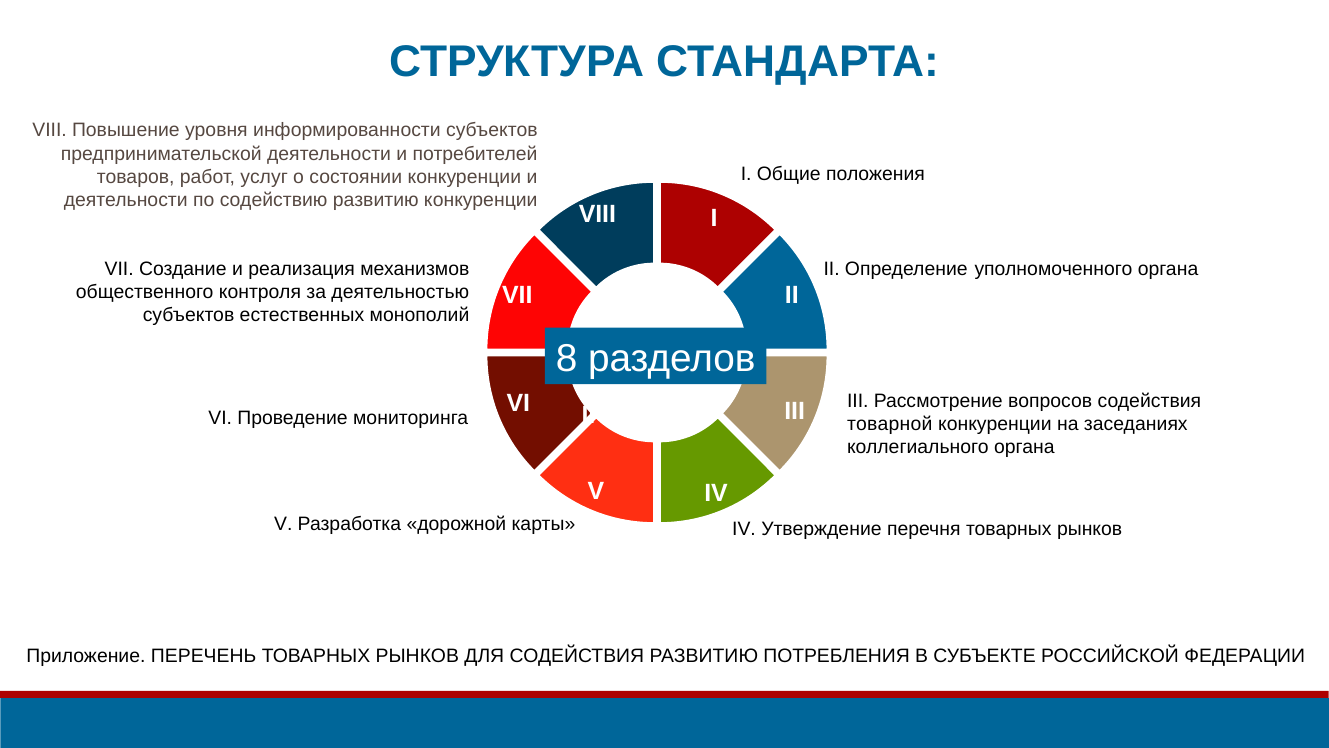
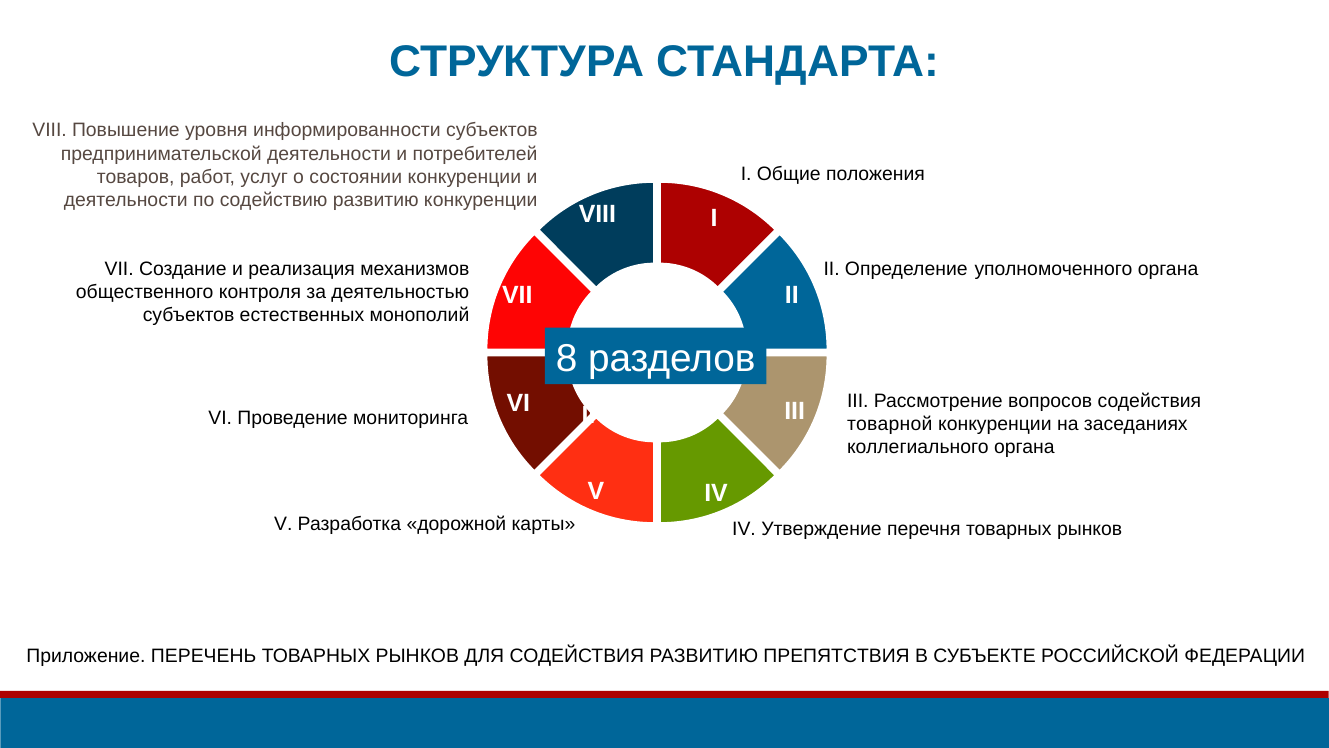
ПОТРЕБЛЕНИЯ: ПОТРЕБЛЕНИЯ -> ПРЕПЯТСТВИЯ (837, 656)
